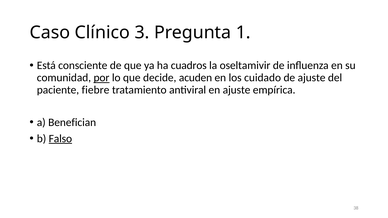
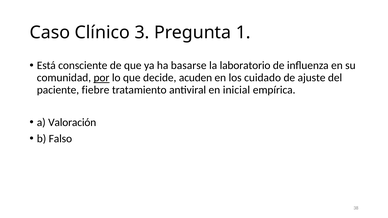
cuadros: cuadros -> basarse (189, 66)
oseltamivir: oseltamivir -> laboratorio (245, 66)
en ajuste: ajuste -> inicial (236, 90)
Benefician: Benefician -> Valoración (72, 122)
Falso underline: present -> none (60, 139)
